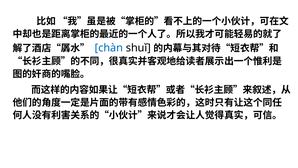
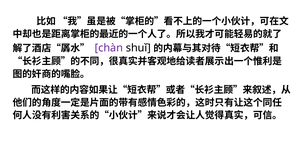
chàn colour: blue -> purple (109, 48)
